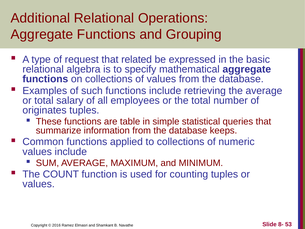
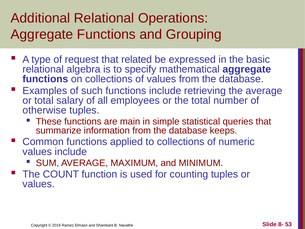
originates: originates -> otherwise (44, 110)
table: table -> main (130, 121)
